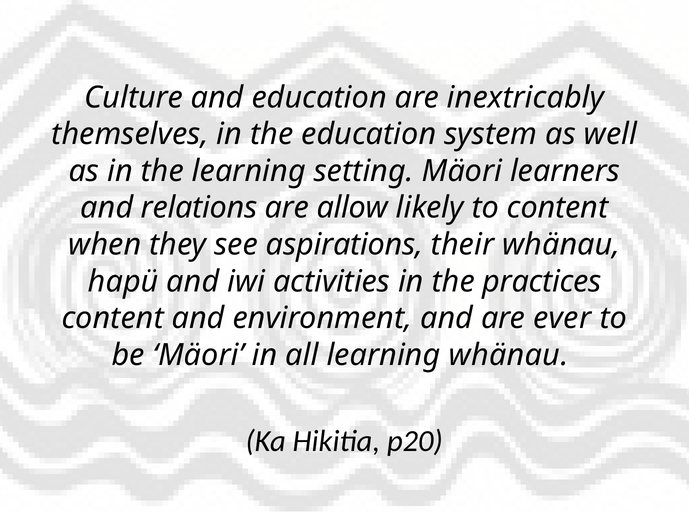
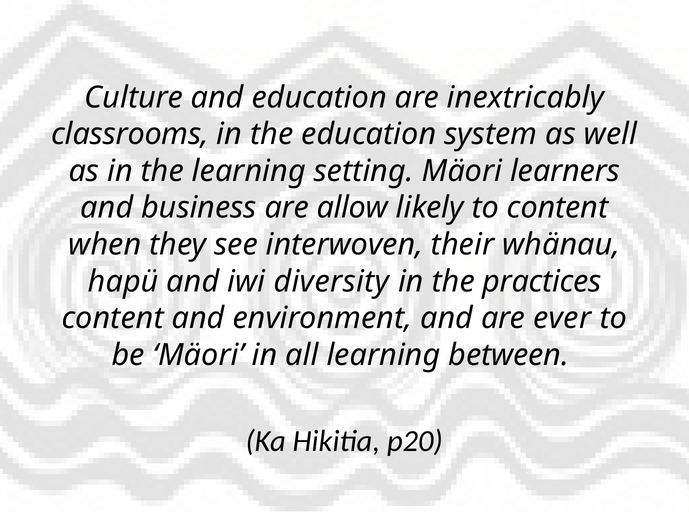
themselves: themselves -> classrooms (130, 134)
relations: relations -> business (199, 208)
aspirations: aspirations -> interwoven (344, 245)
activities: activities -> diversity (331, 281)
learning whänau: whänau -> between (509, 355)
